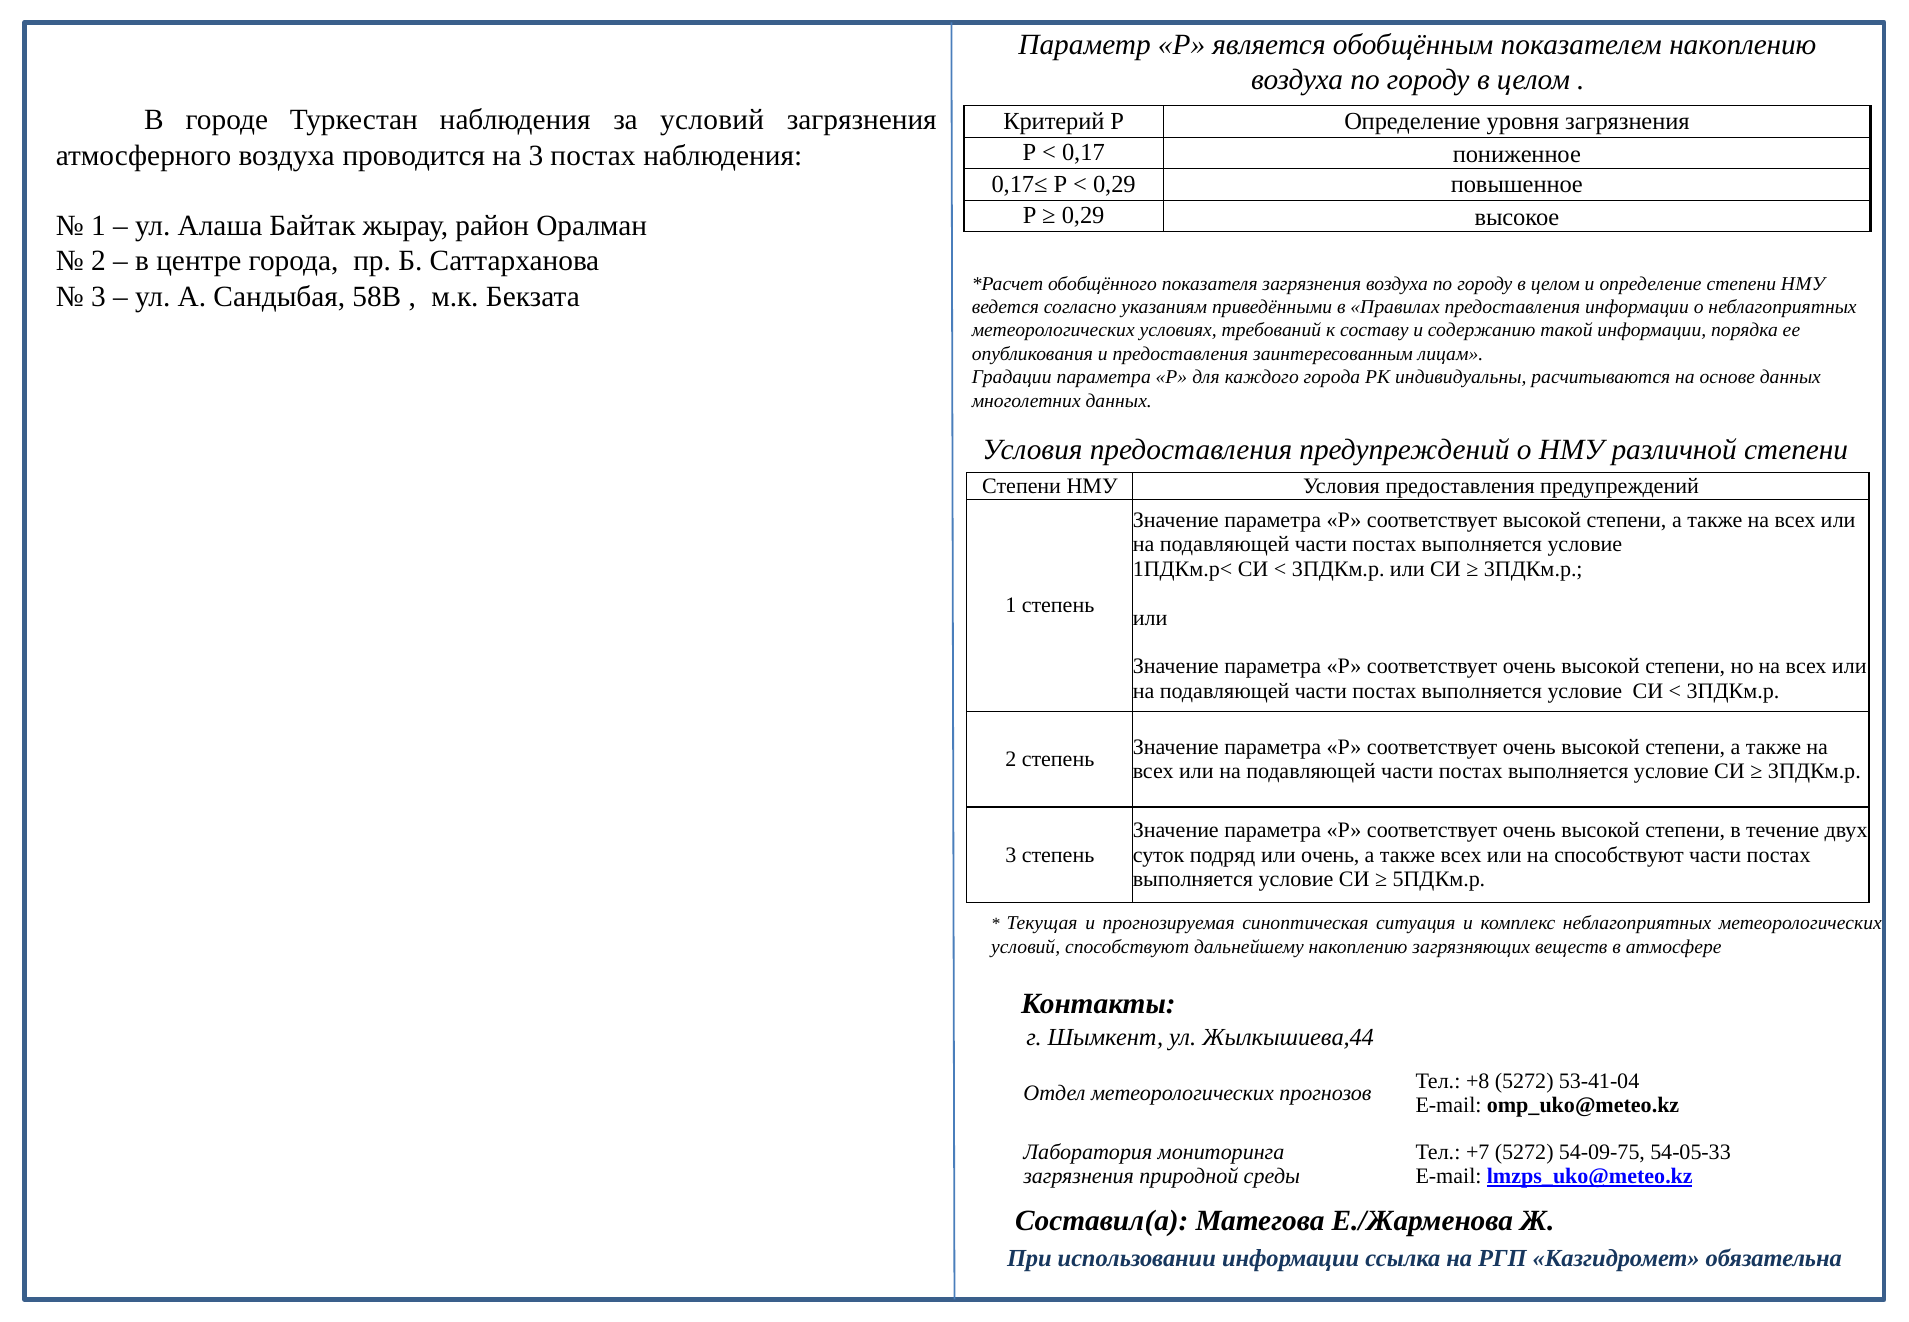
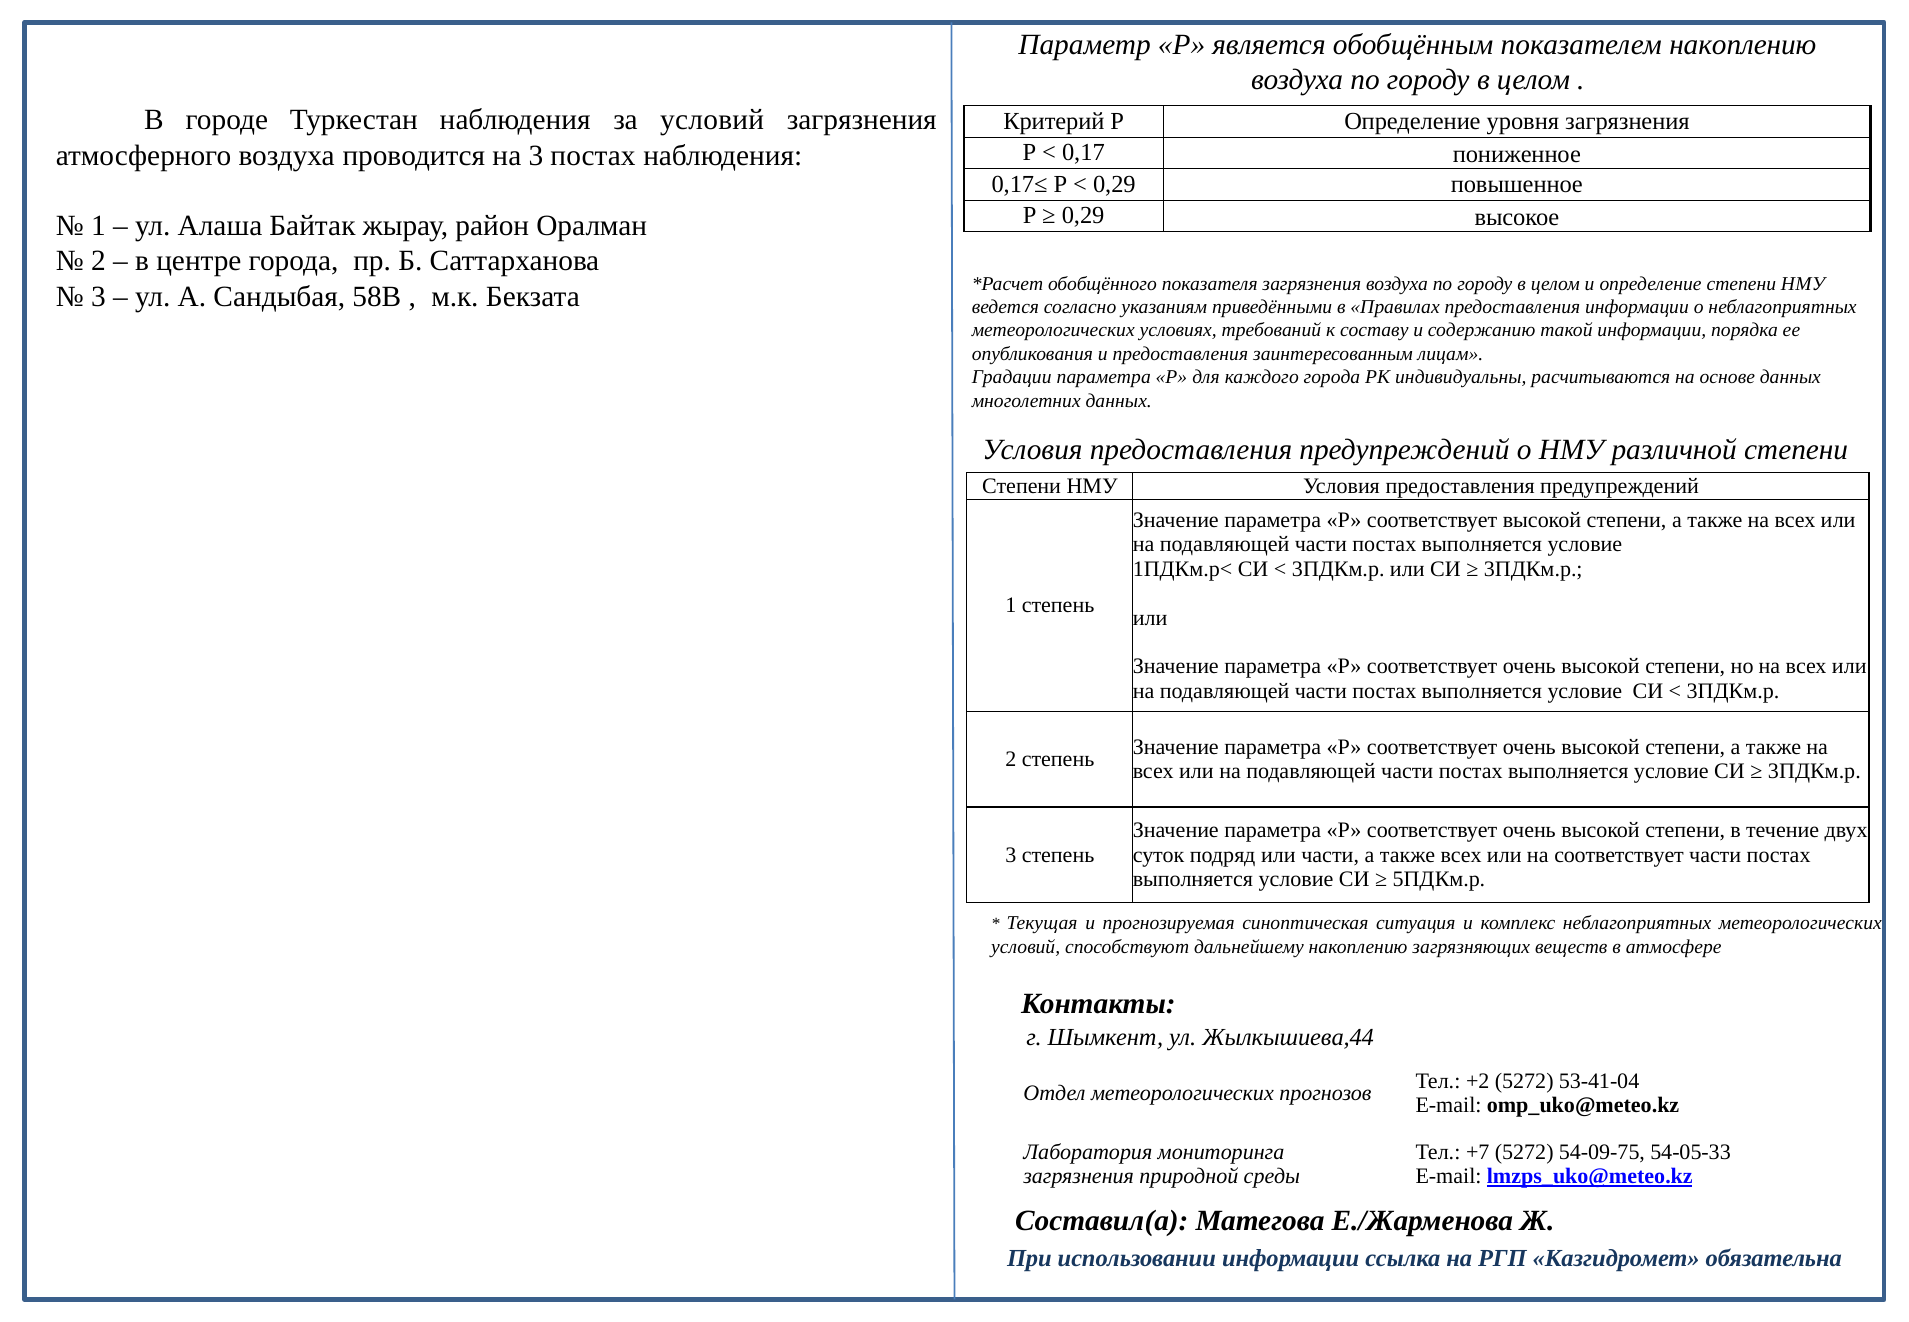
или очень: очень -> части (1330, 855)
на способствуют: способствуют -> соответствует (1619, 855)
+8: +8 -> +2 (1478, 1081)
